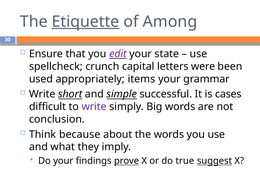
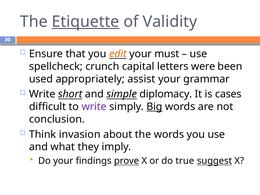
Among: Among -> Validity (170, 22)
edit colour: purple -> orange (118, 54)
state: state -> must (167, 54)
items: items -> assist (141, 79)
successful: successful -> diplomacy (166, 94)
Big underline: none -> present (154, 107)
because: because -> invasion (80, 134)
